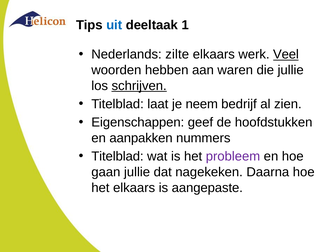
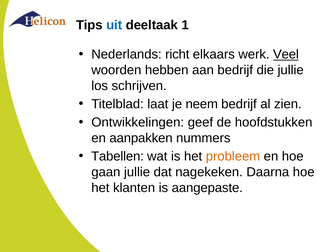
zilte: zilte -> richt (177, 54)
aan waren: waren -> bedrijf (235, 70)
schrijven underline: present -> none (139, 86)
Eigenschappen: Eigenschappen -> Ontwikkelingen (138, 122)
Titelblad: Titelblad -> Tabellen (117, 156)
probleem colour: purple -> orange (233, 156)
het elkaars: elkaars -> klanten (134, 188)
